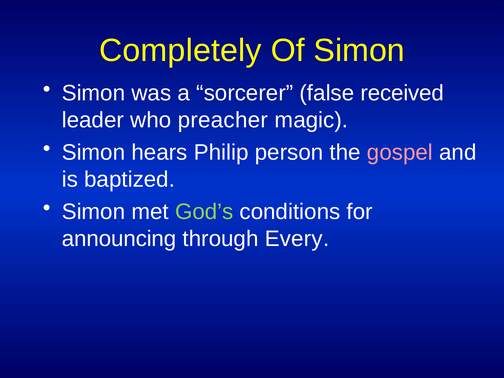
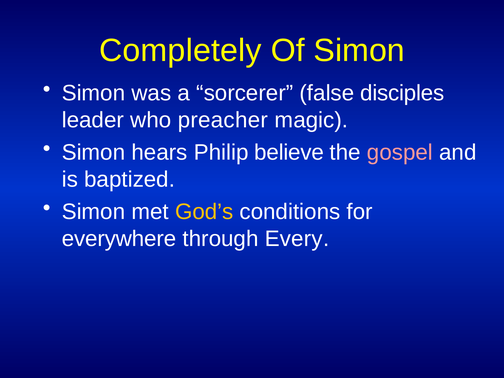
received: received -> disciples (402, 93)
person: person -> believe (289, 152)
God’s colour: light green -> yellow (204, 212)
announcing: announcing -> everywhere (119, 239)
